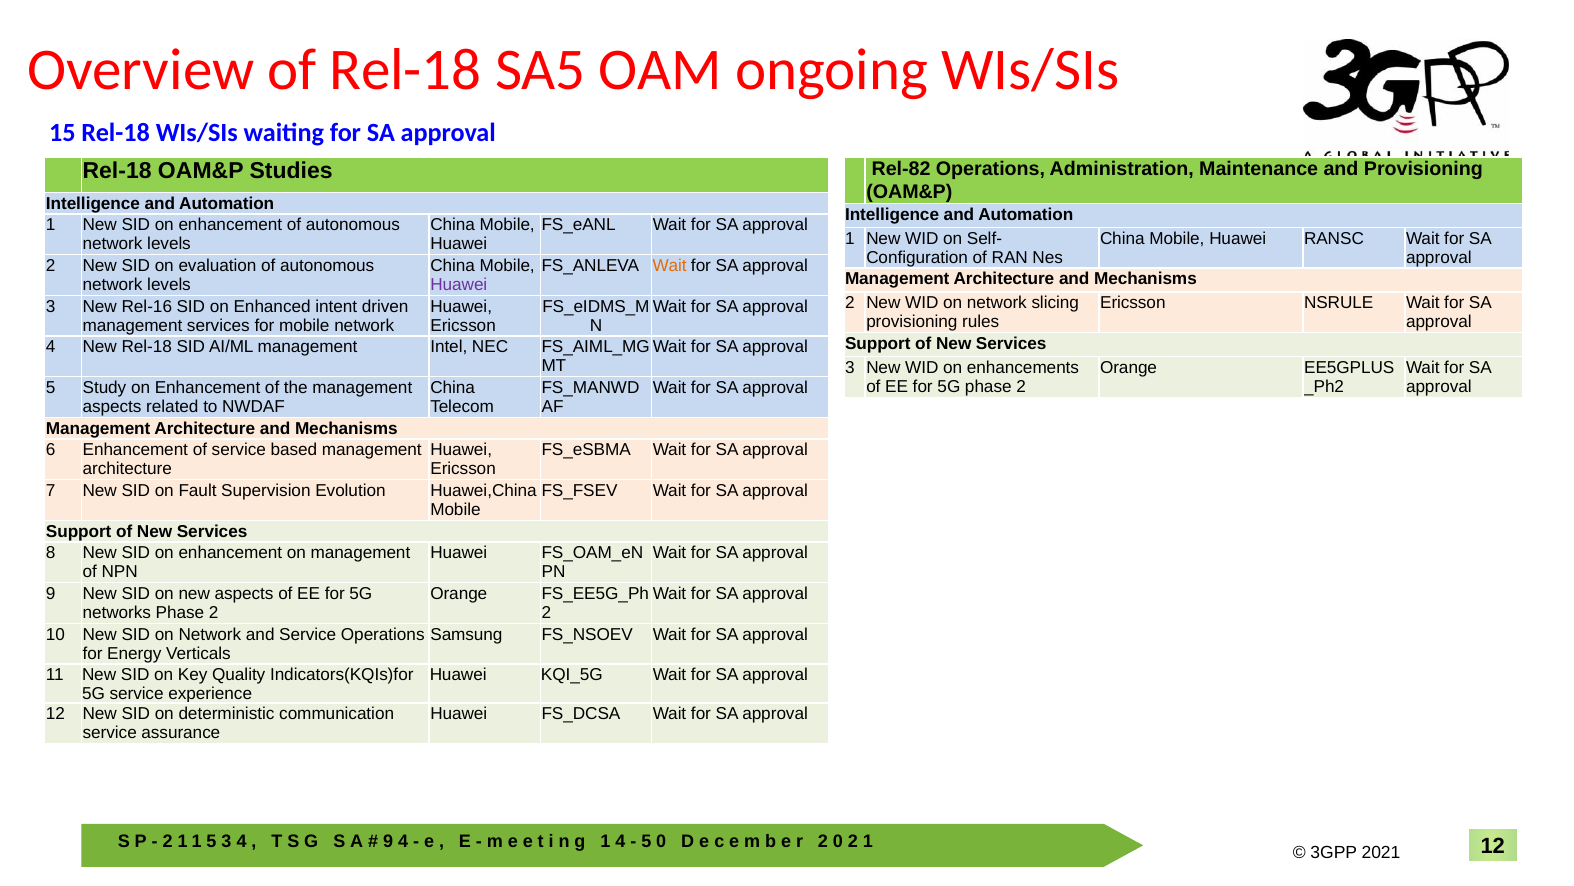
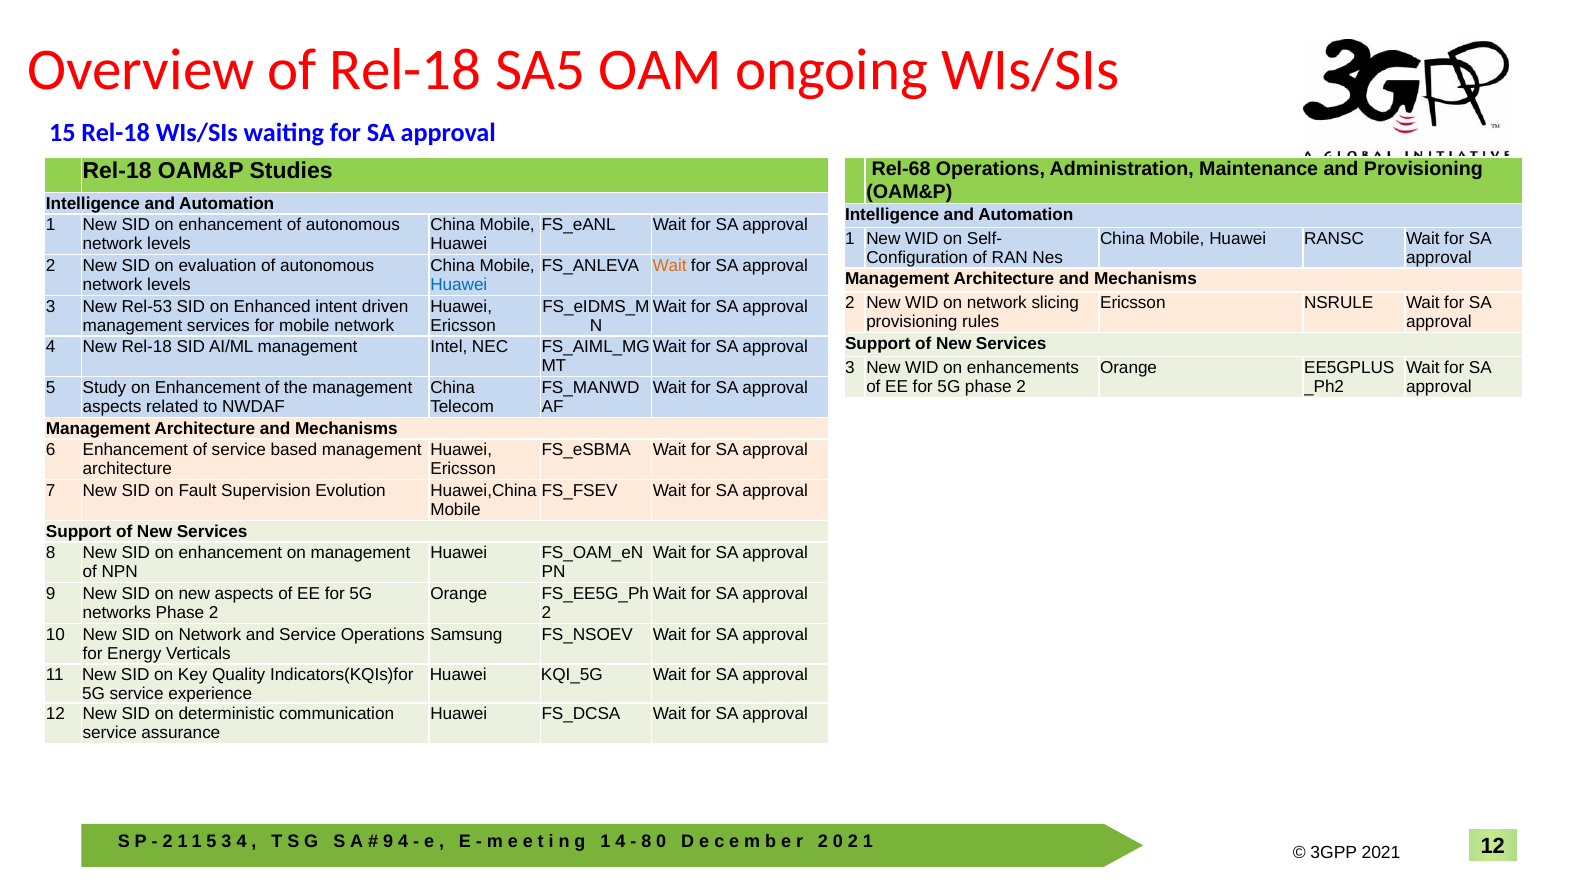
Rel-82: Rel-82 -> Rel-68 (901, 169)
Huawei colour: purple -> blue (459, 285)
Rel-16: Rel-16 -> Rel-53 (147, 306)
5: 5 -> 8 (646, 841)
